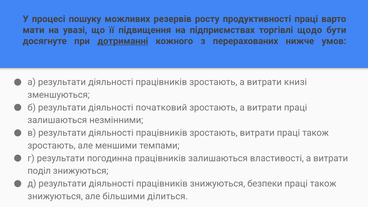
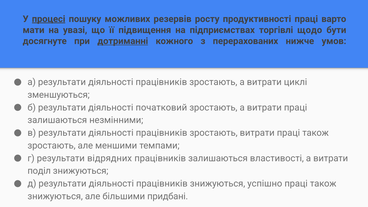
процесі underline: none -> present (49, 19)
книзі: книзі -> циклі (296, 82)
погодинна: погодинна -> відрядних (110, 158)
безпеки: безпеки -> успішно (265, 184)
ділиться: ділиться -> придбані (168, 196)
